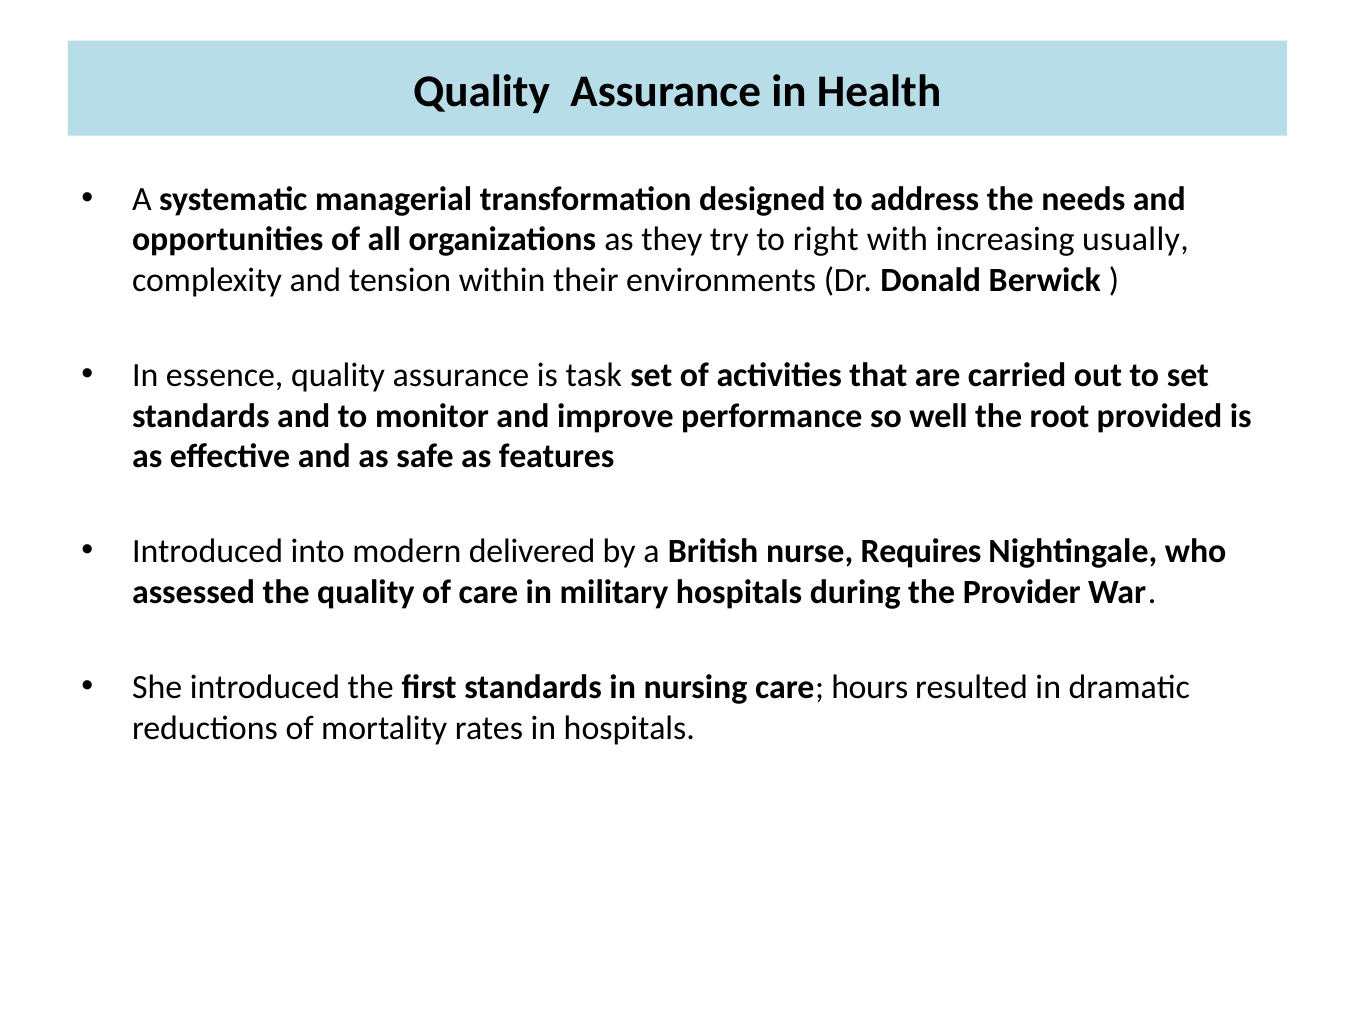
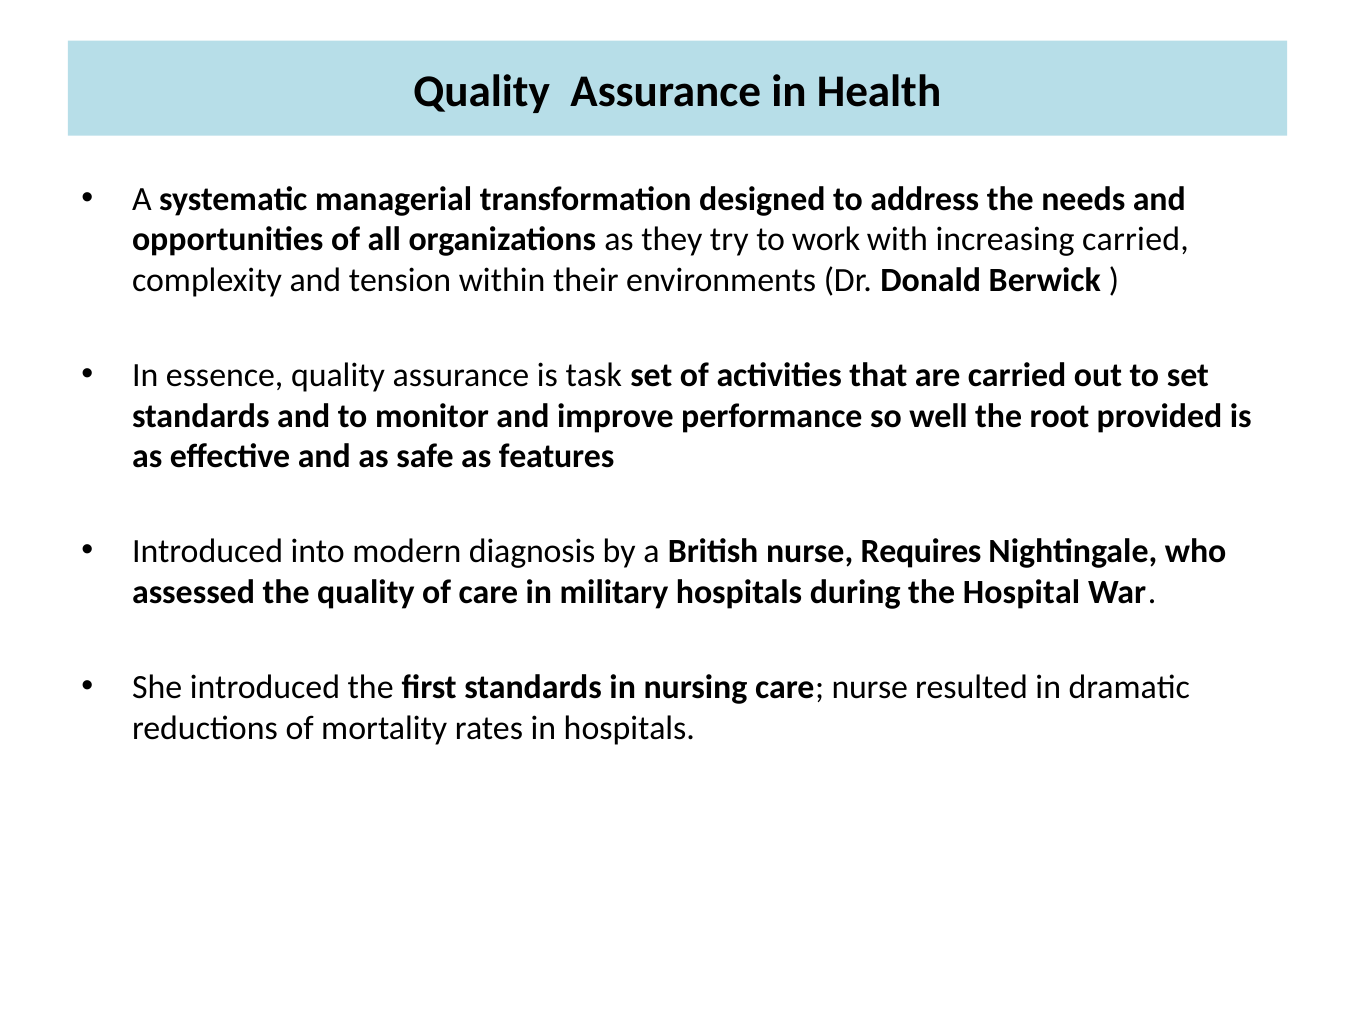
right: right -> work (826, 239)
increasing usually: usually -> carried (1135, 239)
delivered: delivered -> diagnosis (532, 551)
Provider: Provider -> Hospital (1021, 592)
care hours: hours -> nurse (870, 687)
